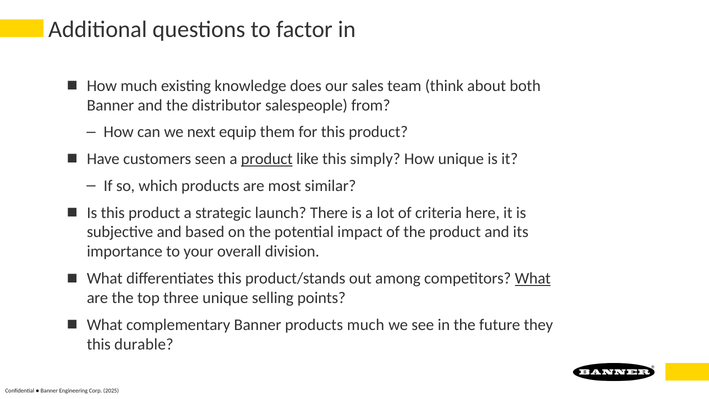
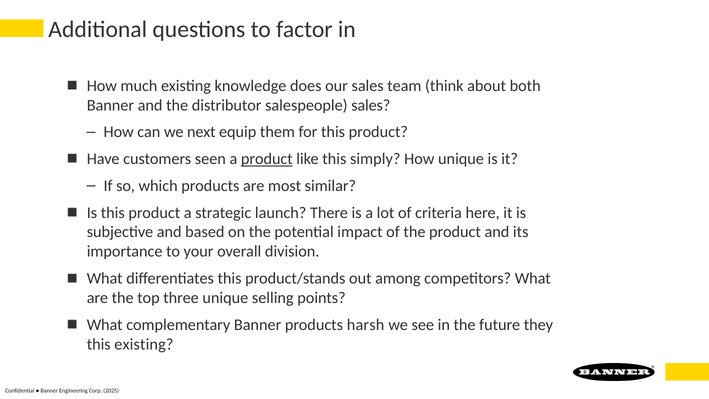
salespeople from: from -> sales (371, 105)
What underline: present -> none (533, 278)
products much: much -> harsh (366, 325)
this durable: durable -> existing (144, 344)
